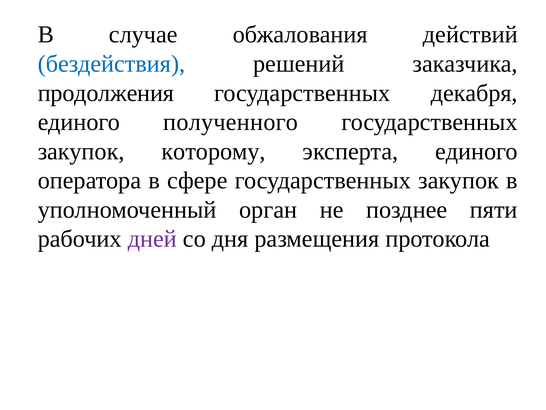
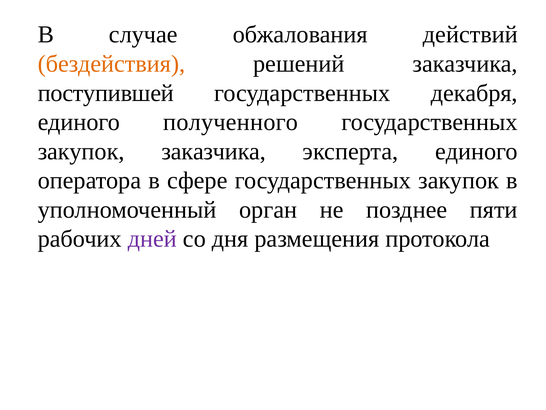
бездействия colour: blue -> orange (111, 64)
продолжения: продолжения -> поступившей (106, 93)
закупок которому: которому -> заказчика (214, 151)
